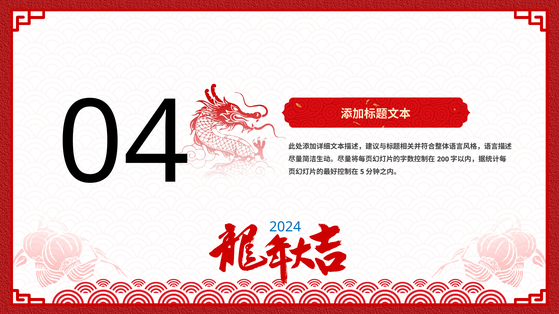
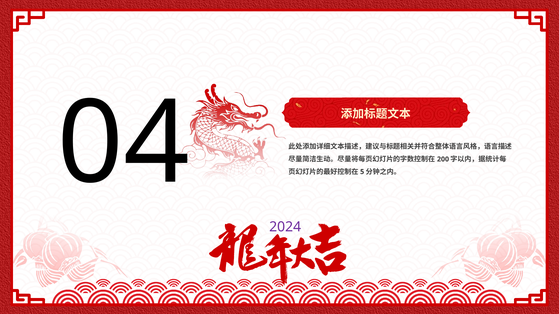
2024 colour: blue -> purple (285, 227)
